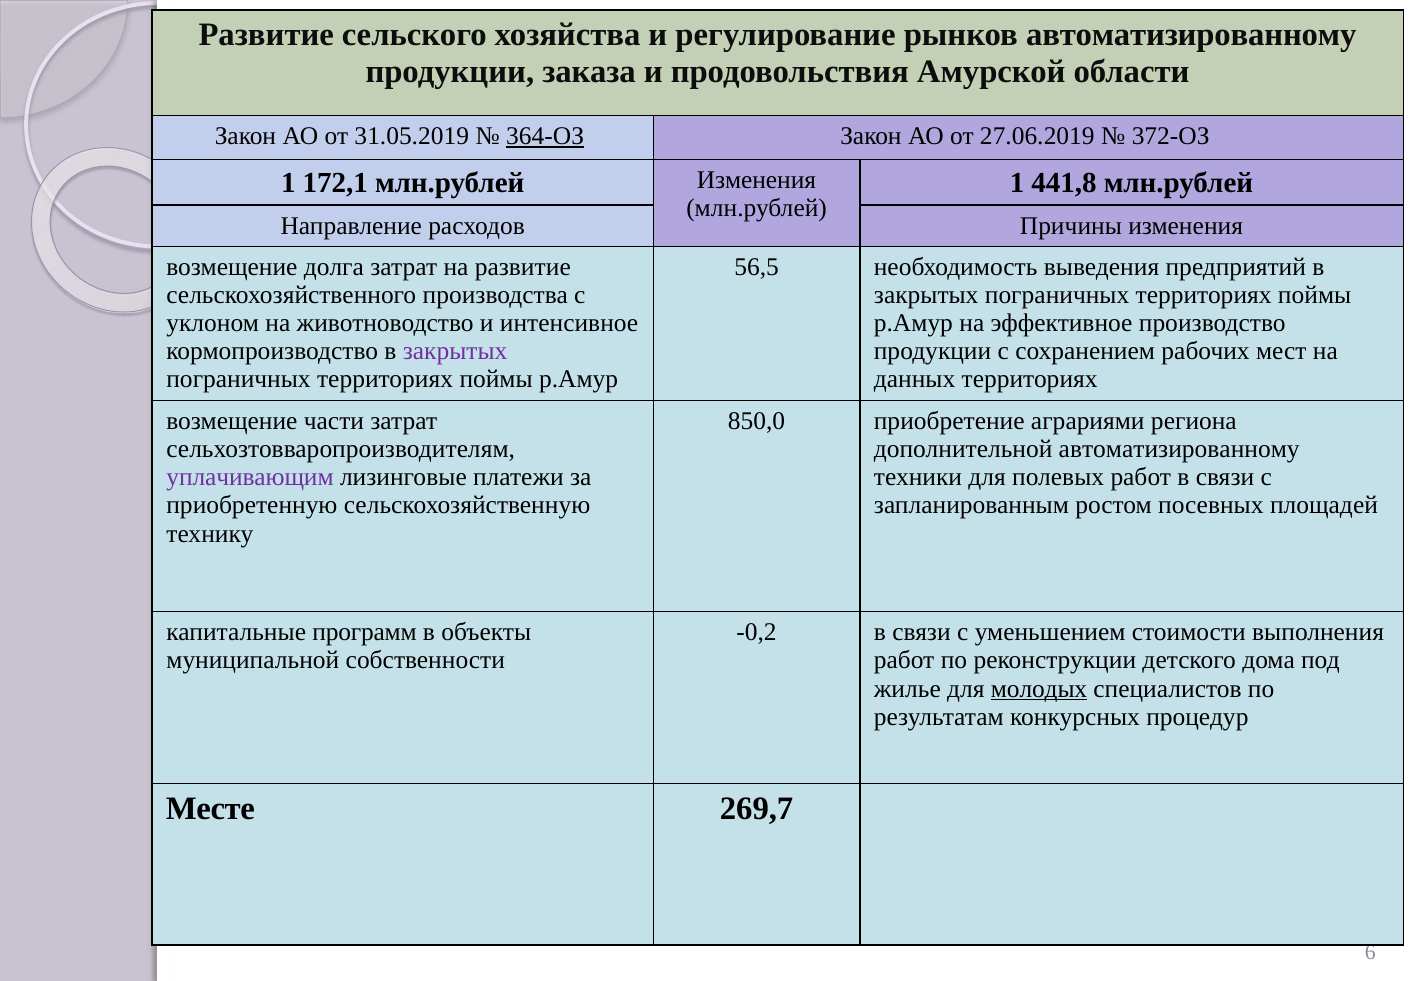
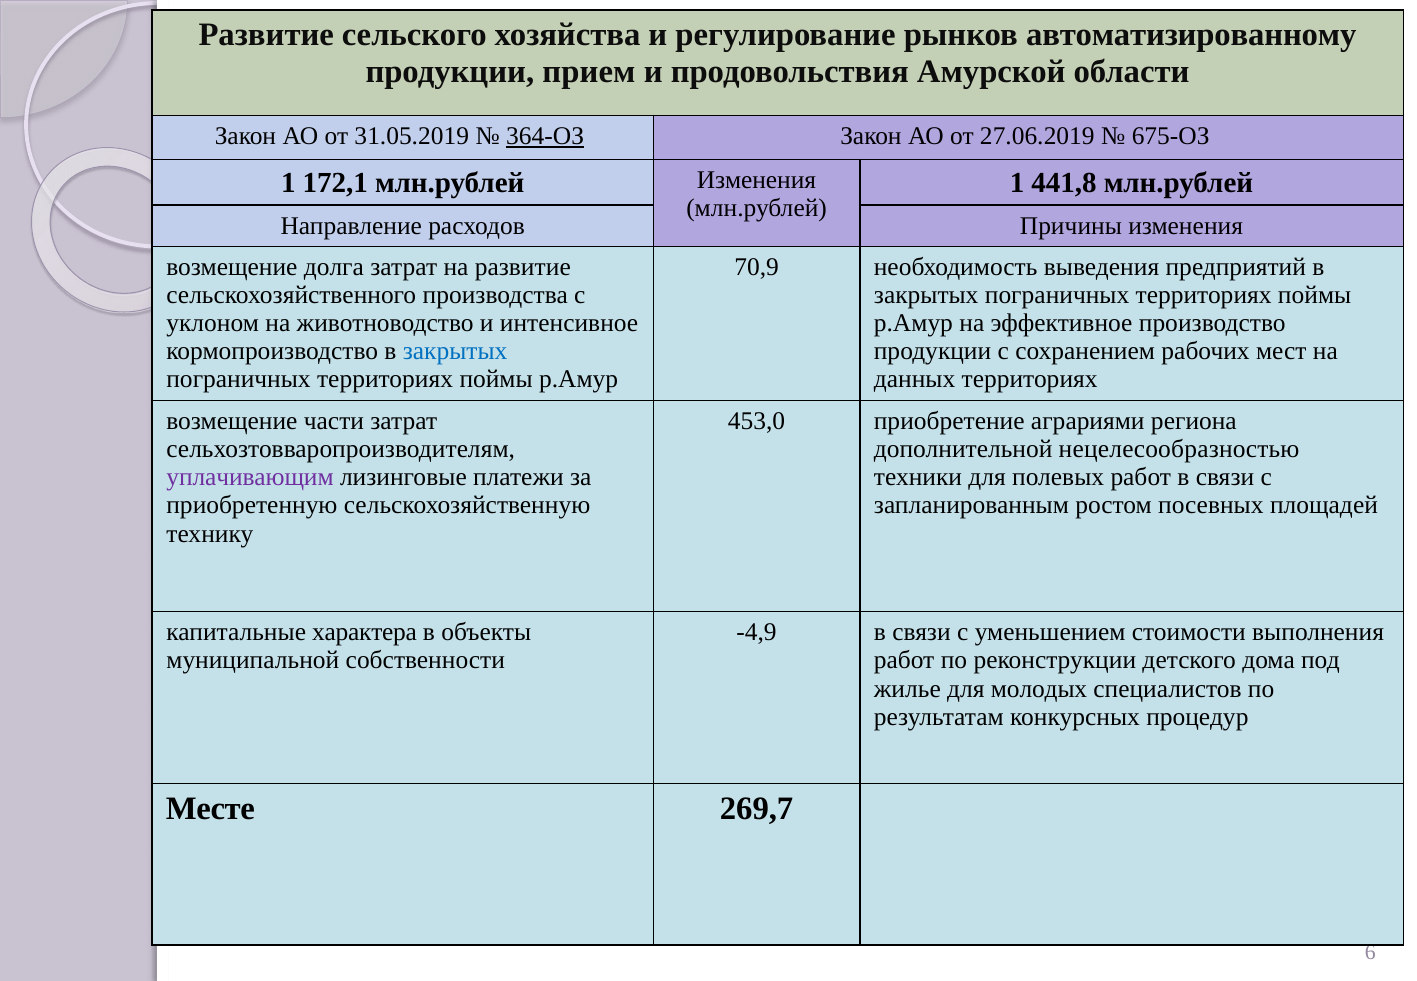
заказа: заказа -> прием (589, 71)
372-ОЗ: 372-ОЗ -> 675-ОЗ (1171, 136)
56,5: 56,5 -> 70,9 (757, 267)
закрытых colour: purple -> blue (455, 351)
850,0: 850,0 -> 453,0 (757, 421)
дополнительной автоматизированному: автоматизированному -> нецелесообразностью (1179, 449)
программ: программ -> характера (365, 632)
-0,2: -0,2 -> -4,9 (757, 632)
молодых underline: present -> none (1039, 689)
